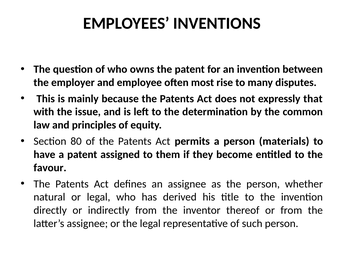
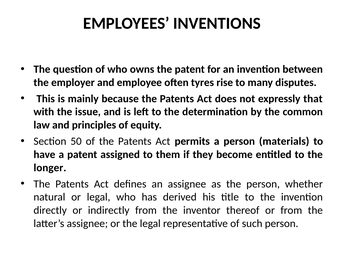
most: most -> tyres (202, 82)
80: 80 -> 50 (76, 141)
favour: favour -> longer (50, 168)
